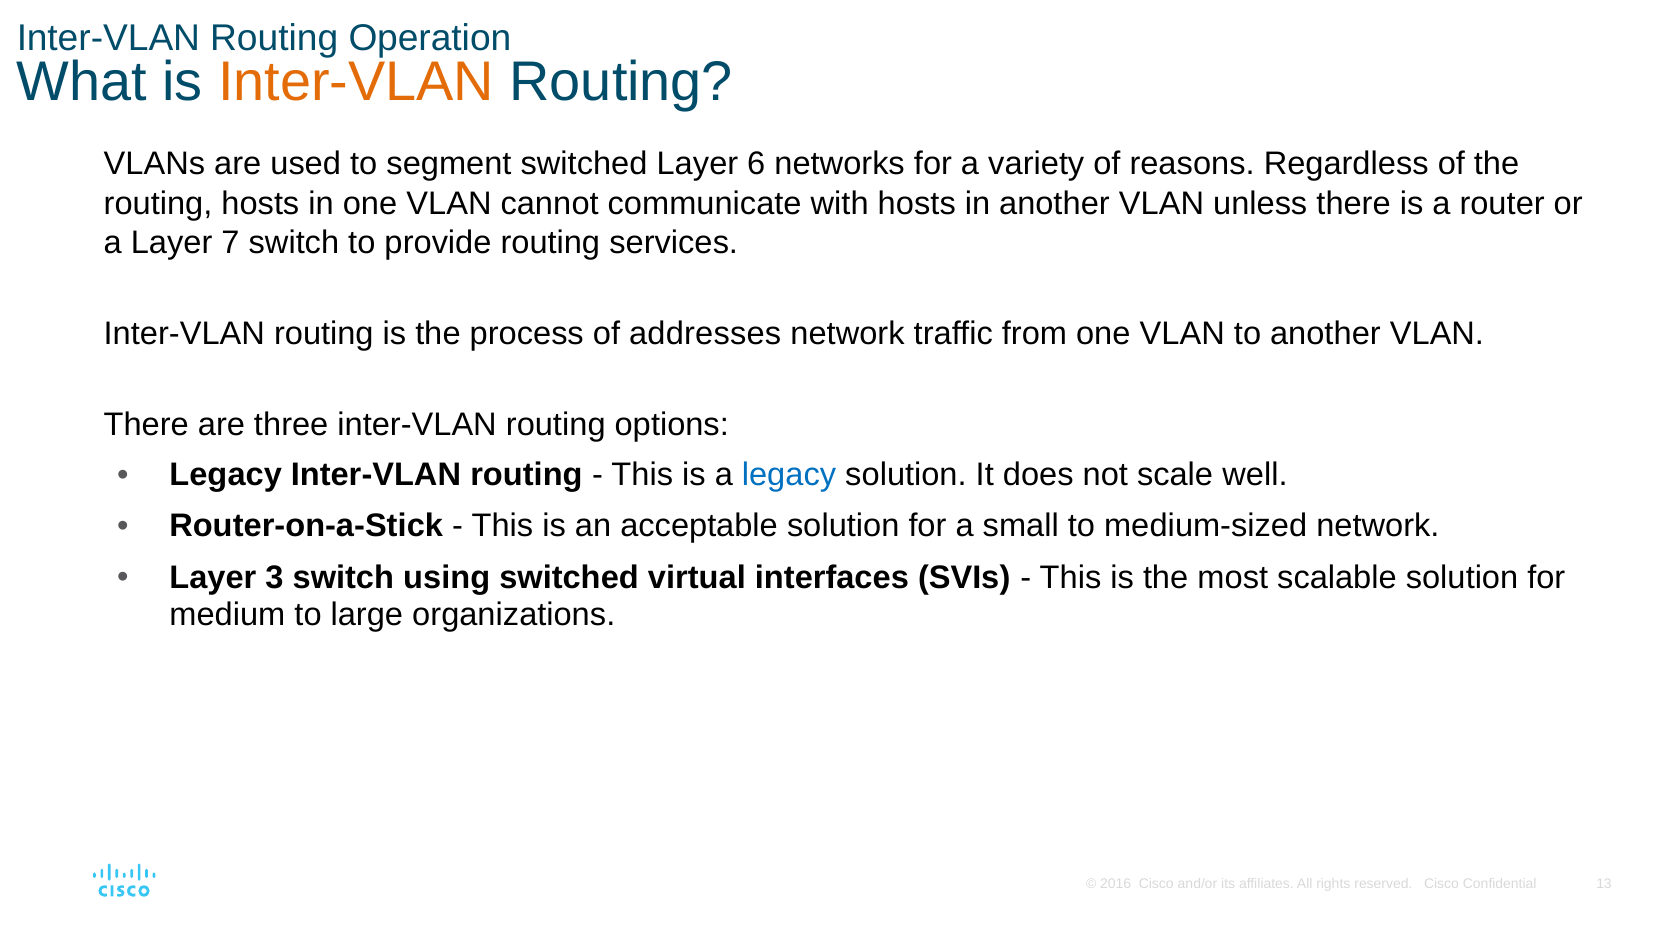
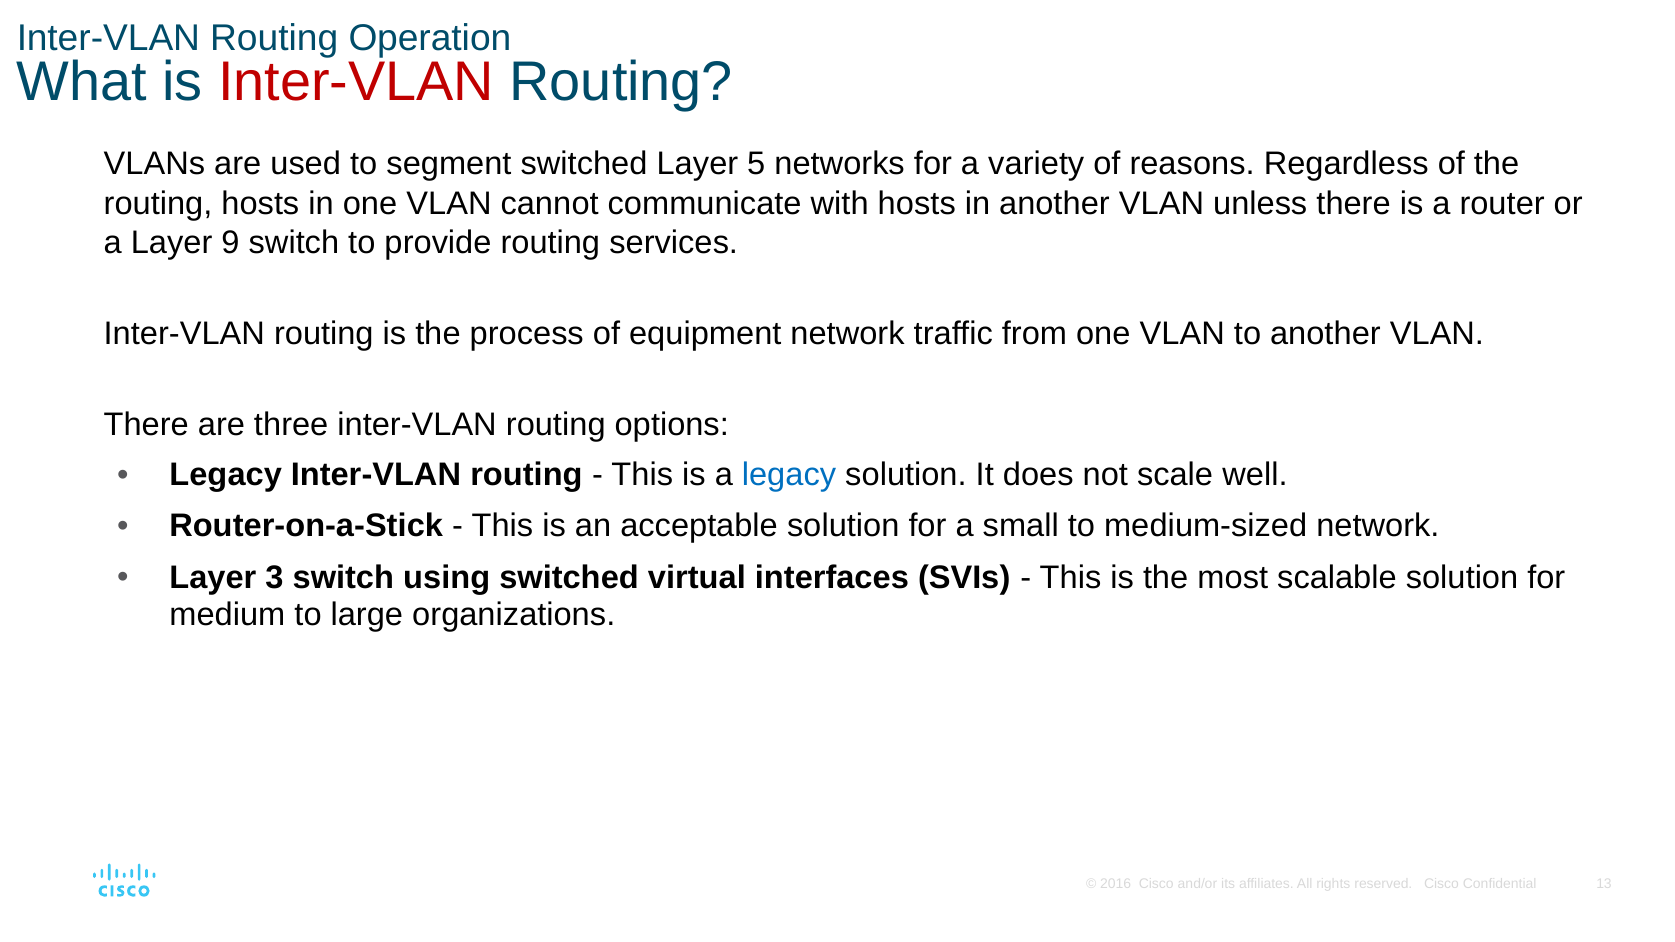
Inter-VLAN colour: orange -> red (356, 82)
6: 6 -> 5 (756, 164)
7: 7 -> 9 (230, 242)
addresses: addresses -> equipment (705, 334)
